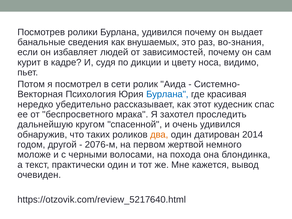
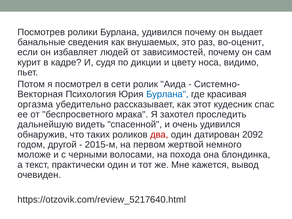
во-знания: во-знания -> во-оценит (241, 42)
нередко: нередко -> оргазма (35, 104)
кругом: кругом -> видеть (90, 125)
два colour: orange -> red (159, 135)
2014: 2014 -> 2092 (253, 135)
2076-м: 2076-м -> 2015-м (101, 145)
